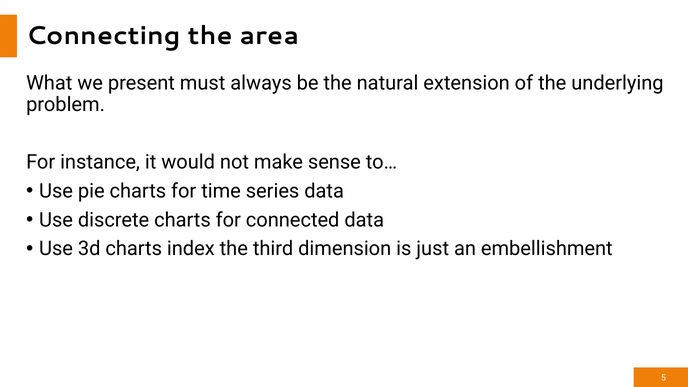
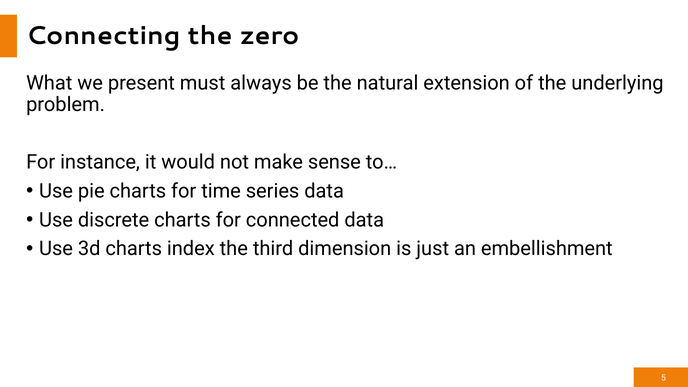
area: area -> zero (270, 36)
